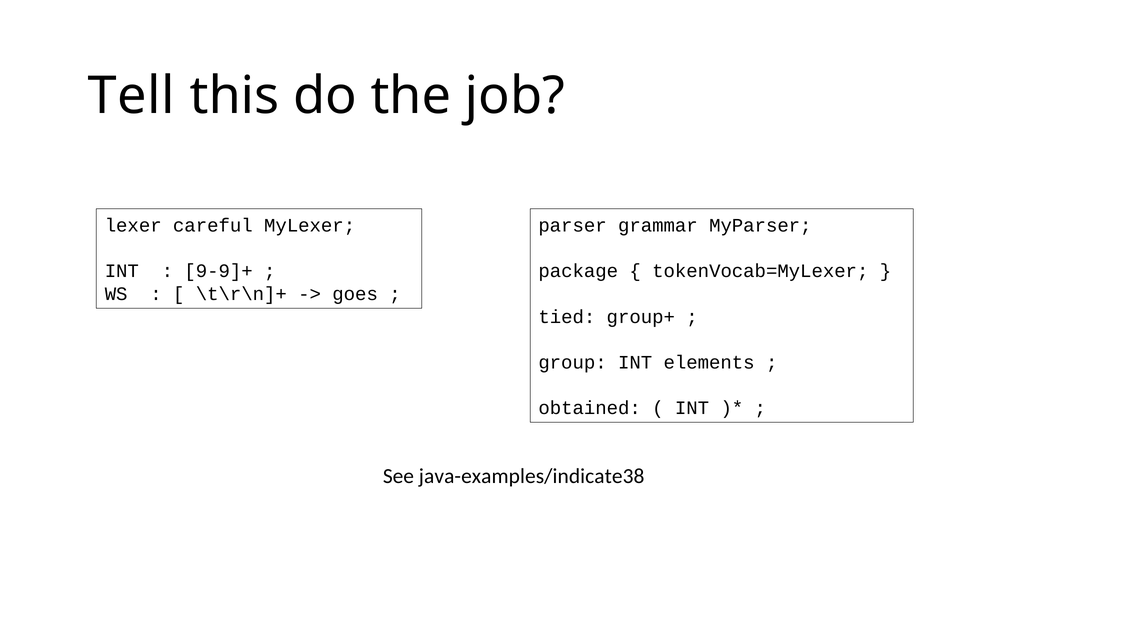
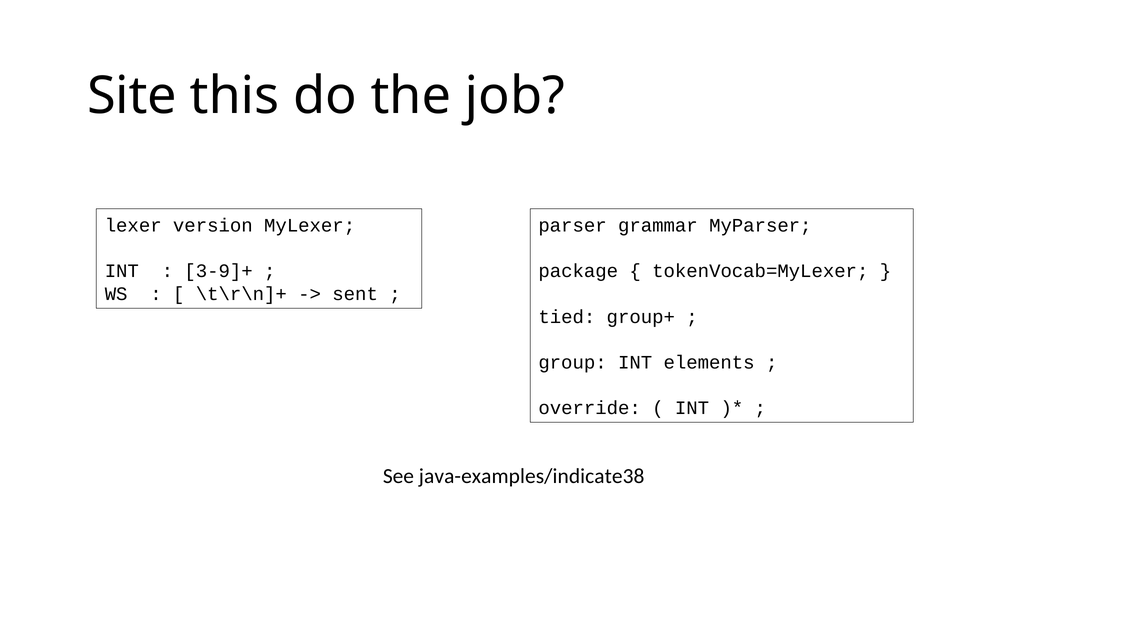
Tell: Tell -> Site (132, 96)
careful: careful -> version (213, 226)
9-9]+: 9-9]+ -> 3-9]+ (219, 271)
goes: goes -> sent (355, 294)
obtained: obtained -> override (590, 408)
